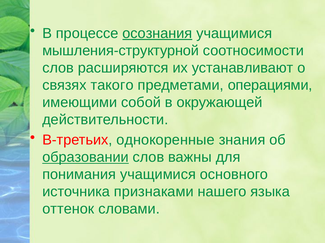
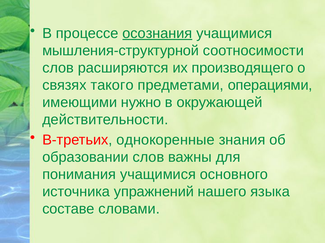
устанавливают: устанавливают -> производящего (243, 68)
собой: собой -> нужно (141, 103)
образовании underline: present -> none (86, 158)
признаками: признаками -> упражнений (154, 192)
оттенок: оттенок -> составе (68, 210)
